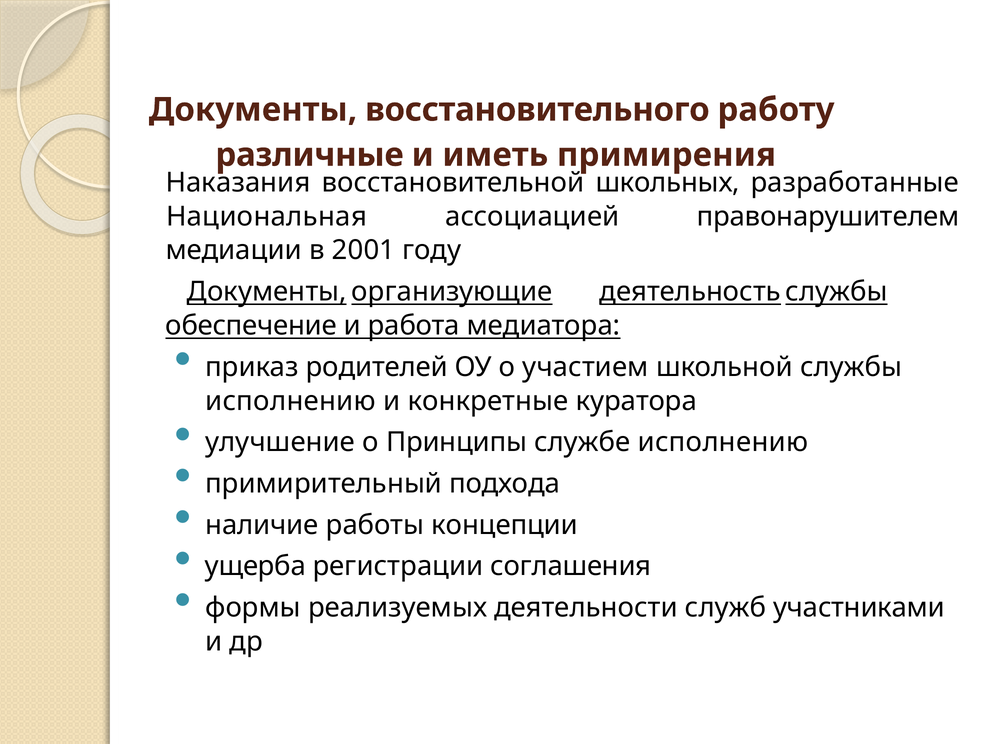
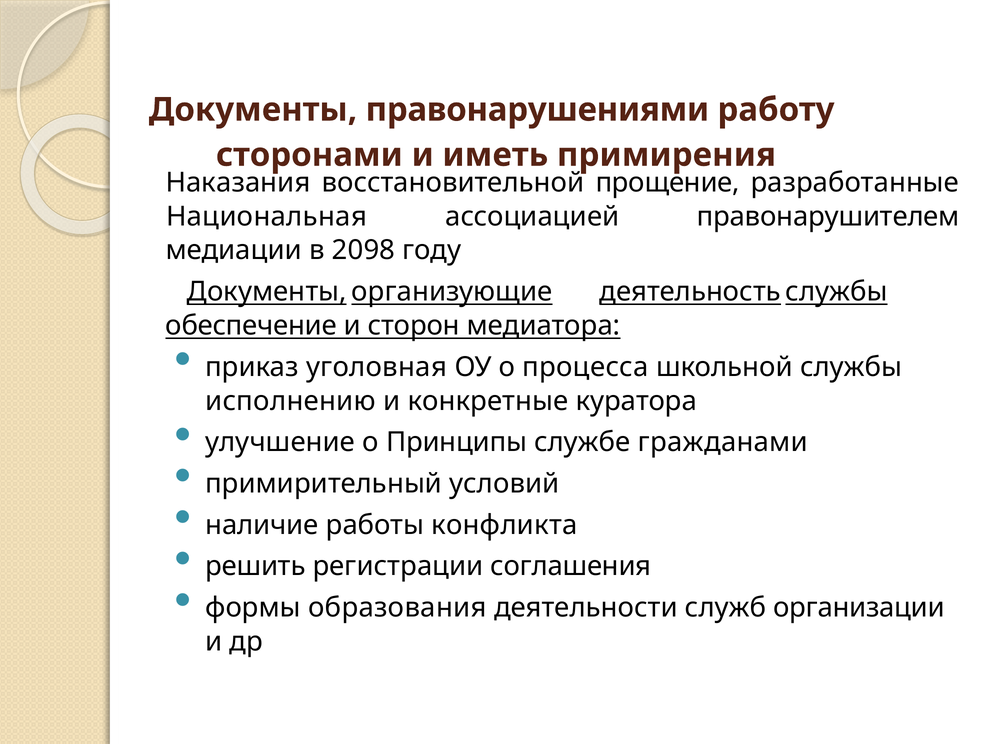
восстановительного: восстановительного -> правонарушениями (537, 110)
различные: различные -> сторонами (309, 155)
школьных: школьных -> прощение (668, 182)
2001: 2001 -> 2098 (364, 250)
работа: работа -> сторон (414, 326)
родителей: родителей -> уголовная (377, 367)
участием: участием -> процесса (585, 367)
службе исполнению: исполнению -> гражданами (723, 442)
подхода: подхода -> условий (504, 484)
концепции: концепции -> конфликта (504, 525)
ущерба: ущерба -> решить (255, 566)
реализуемых: реализуемых -> образования (397, 608)
участниками: участниками -> организации (859, 608)
